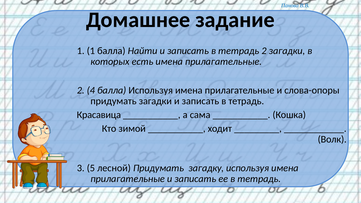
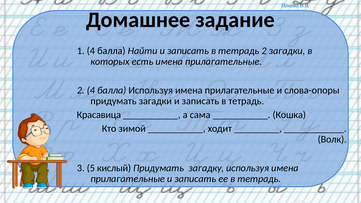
1 1: 1 -> 4 (91, 51)
лесной: лесной -> кислый (114, 168)
